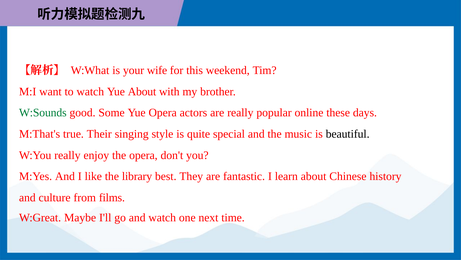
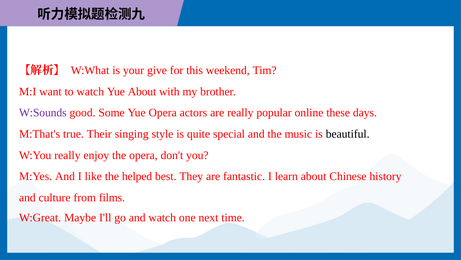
wife: wife -> give (157, 70)
W:Sounds colour: green -> purple (43, 113)
library: library -> helped (137, 176)
